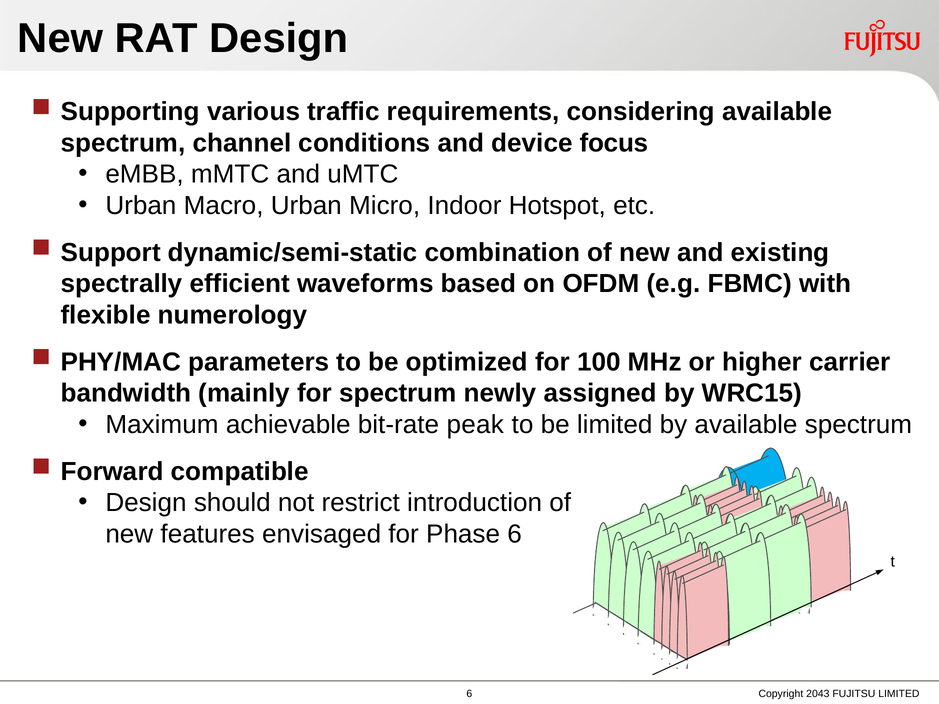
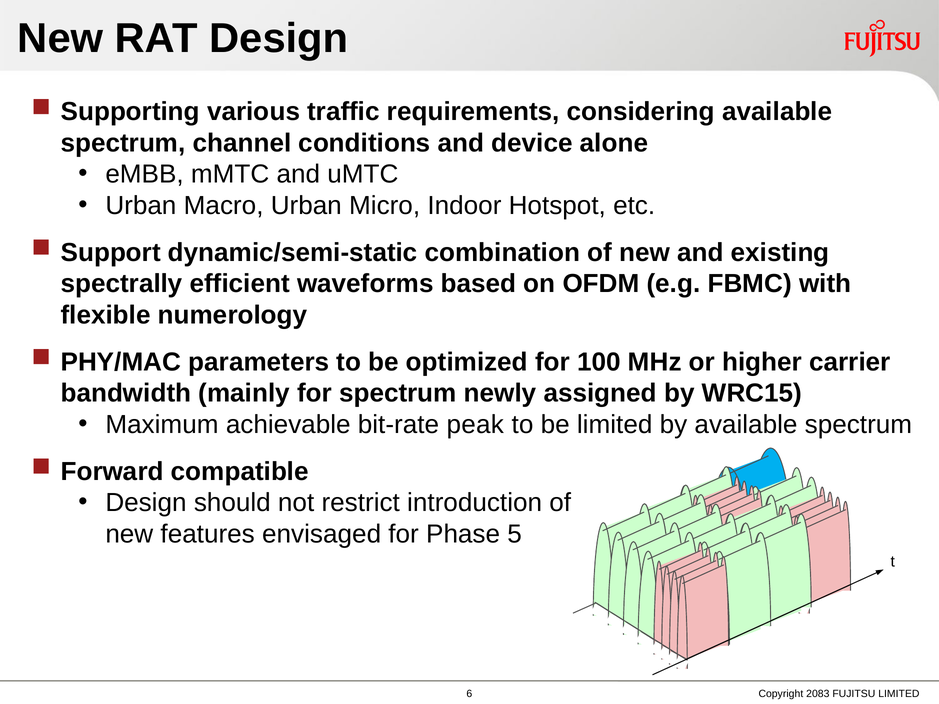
focus: focus -> alone (614, 143)
Phase 6: 6 -> 5 (515, 534)
2043: 2043 -> 2083 (818, 694)
